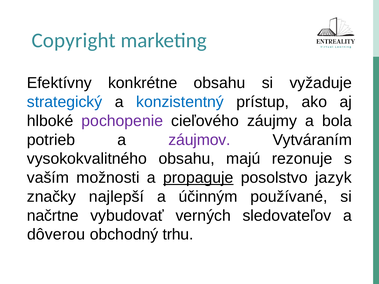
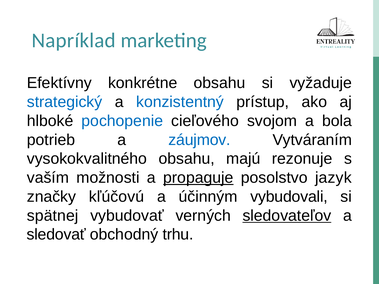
Copyright: Copyright -> Napríklad (74, 40)
pochopenie colour: purple -> blue (122, 121)
záujmy: záujmy -> svojom (272, 121)
záujmov colour: purple -> blue (200, 140)
najlepší: najlepší -> kľúčovú (116, 197)
používané: používané -> vybudovali (289, 197)
načrtne: načrtne -> spätnej (53, 216)
sledovateľov underline: none -> present (287, 216)
dôverou: dôverou -> sledovať (56, 235)
